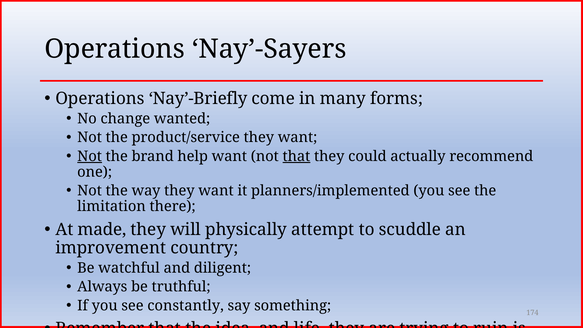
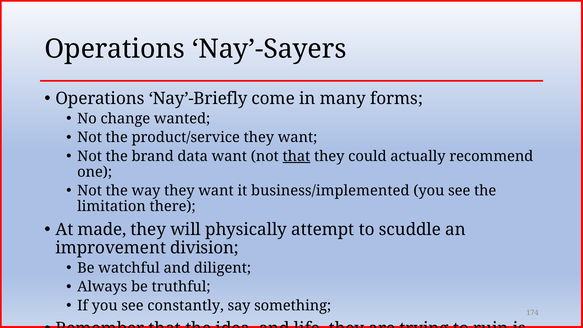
Not underline: present -> none (90, 156)
help: help -> data (193, 156)
planners/implemented: planners/implemented -> business/implemented (330, 191)
country: country -> division (204, 248)
